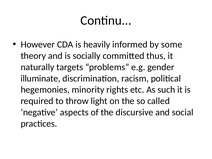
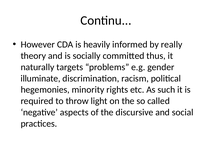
some: some -> really (172, 44)
